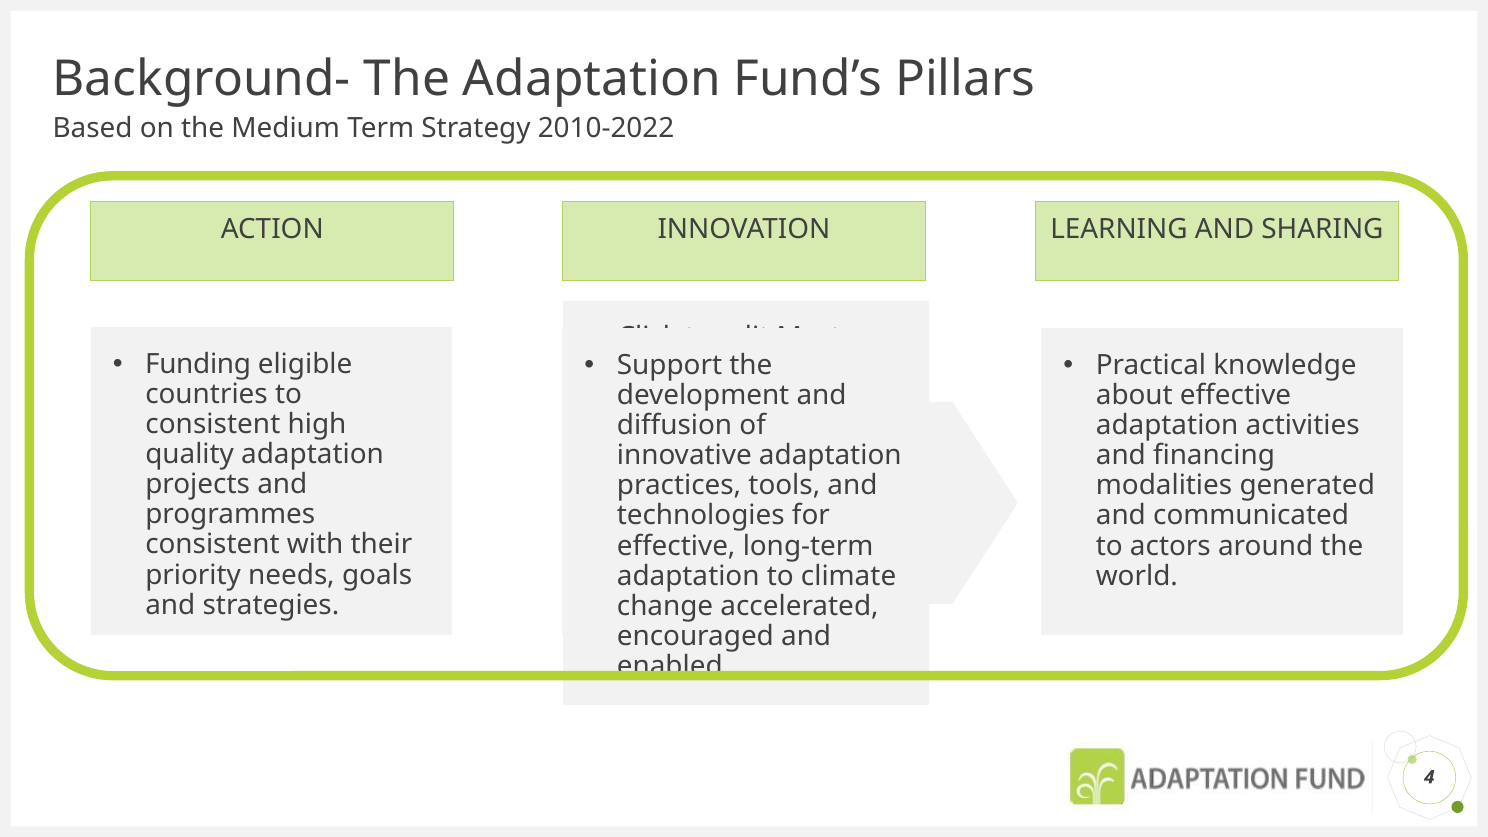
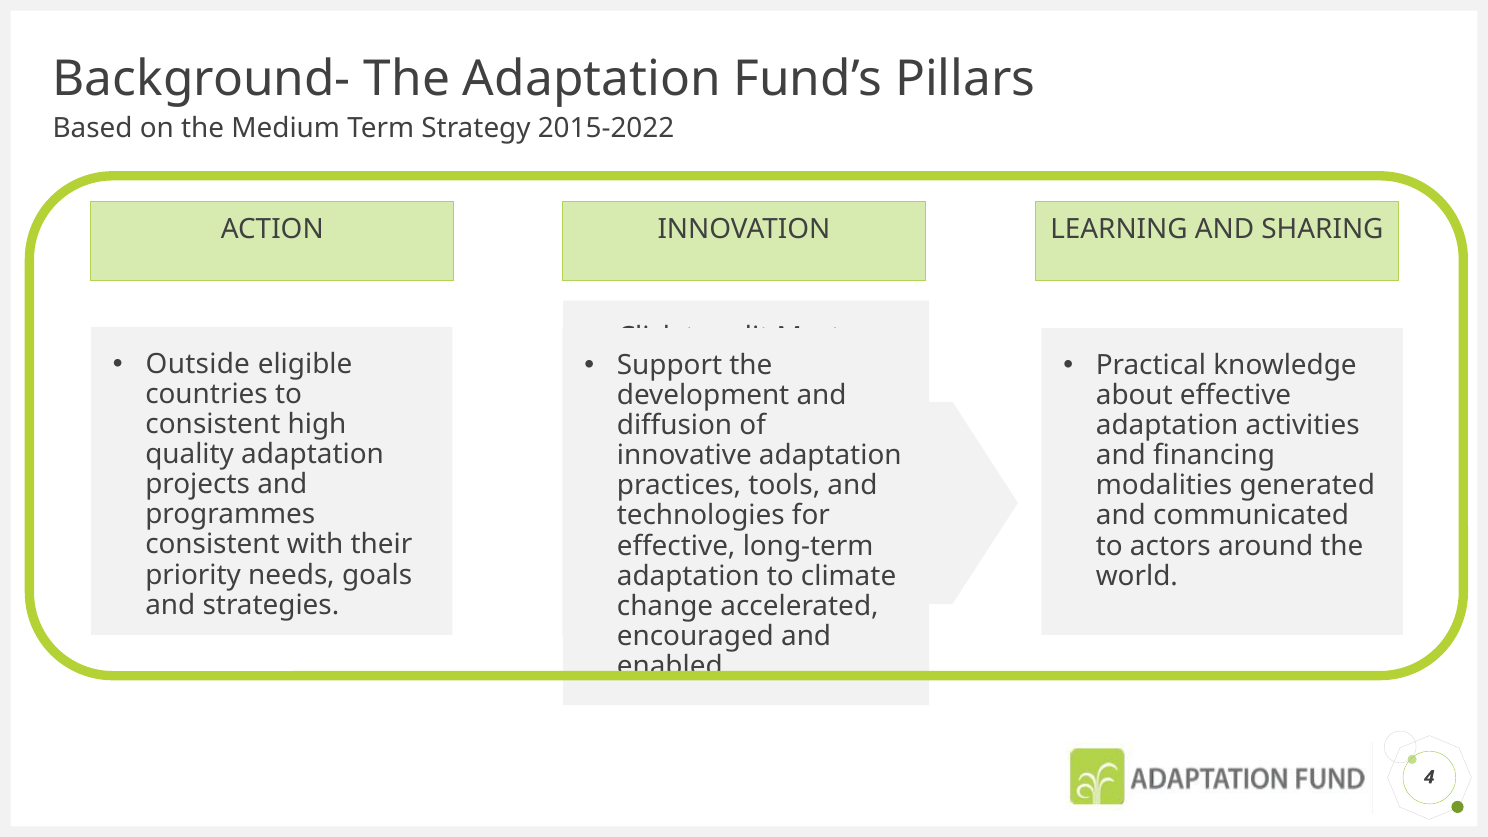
2010-2022: 2010-2022 -> 2015-2022 (606, 129)
Funding: Funding -> Outside (198, 364)
